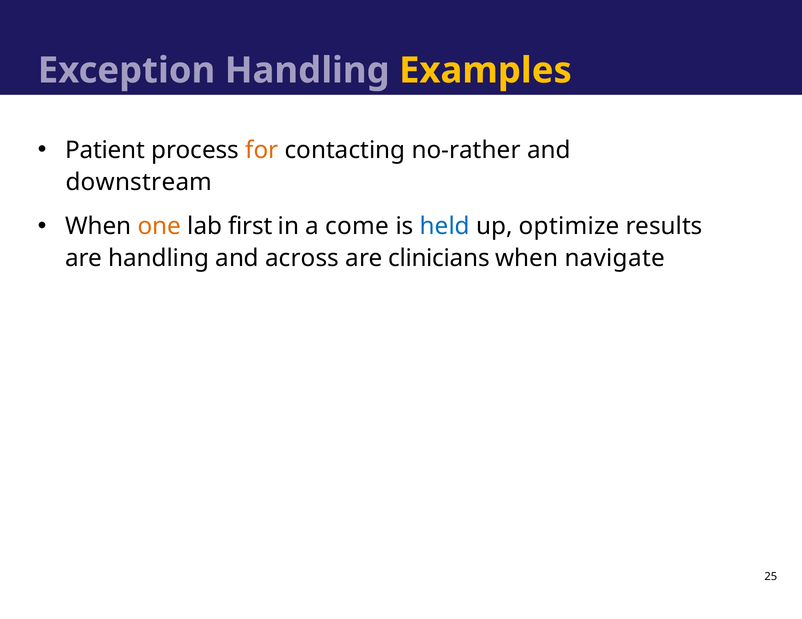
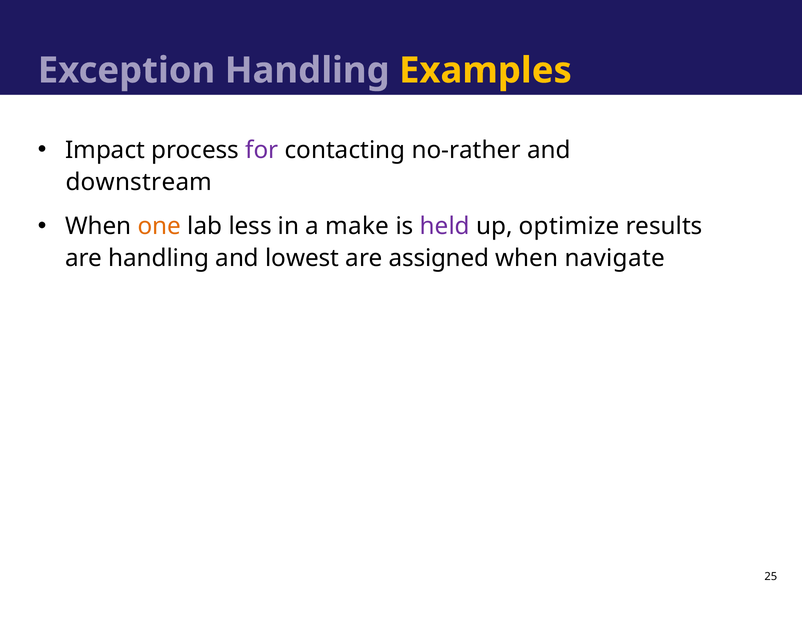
Patient: Patient -> Impact (105, 150)
for colour: orange -> purple (262, 150)
first: first -> less (250, 227)
come: come -> make (357, 227)
held colour: blue -> purple (445, 227)
across: across -> lowest (302, 259)
clinicians: clinicians -> assigned (439, 259)
